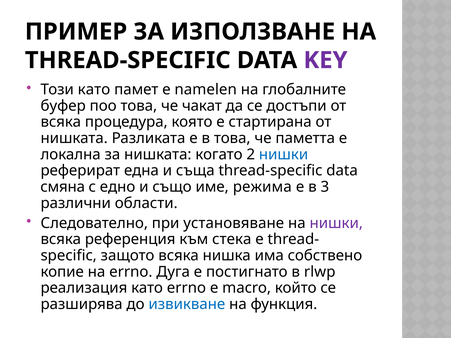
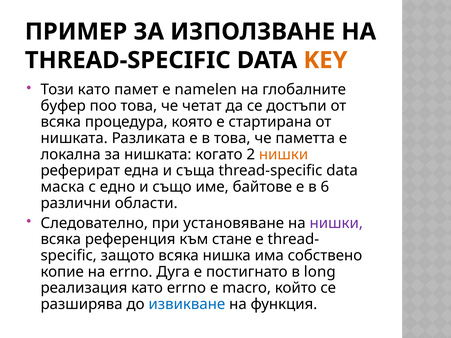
KEY colour: purple -> orange (325, 60)
чакат: чакат -> четат (202, 106)
нишки colour: blue -> orange (284, 155)
смяна: смяна -> маска (63, 187)
режима: режима -> байтове (262, 187)
3: 3 -> 6 (325, 187)
стека: стека -> стане (232, 239)
rlwp: rlwp -> long (320, 272)
